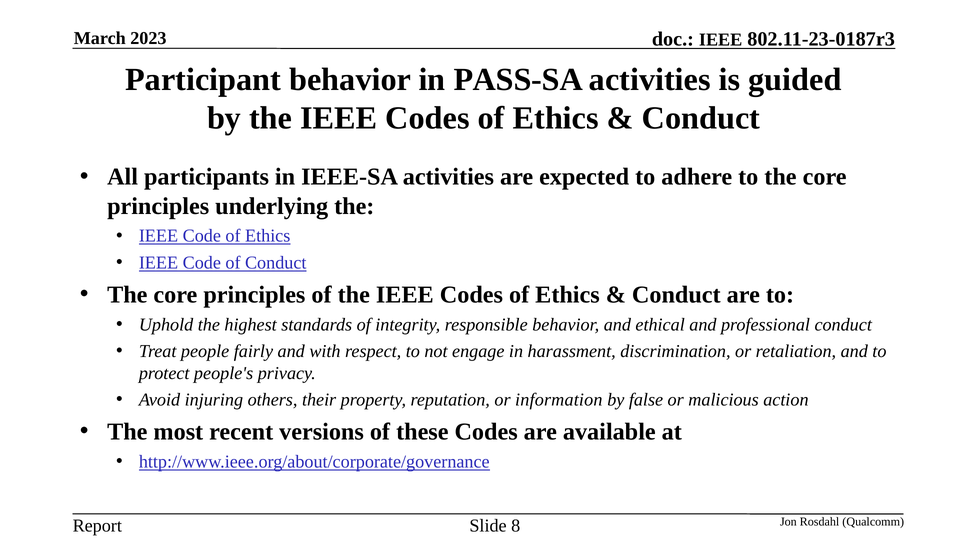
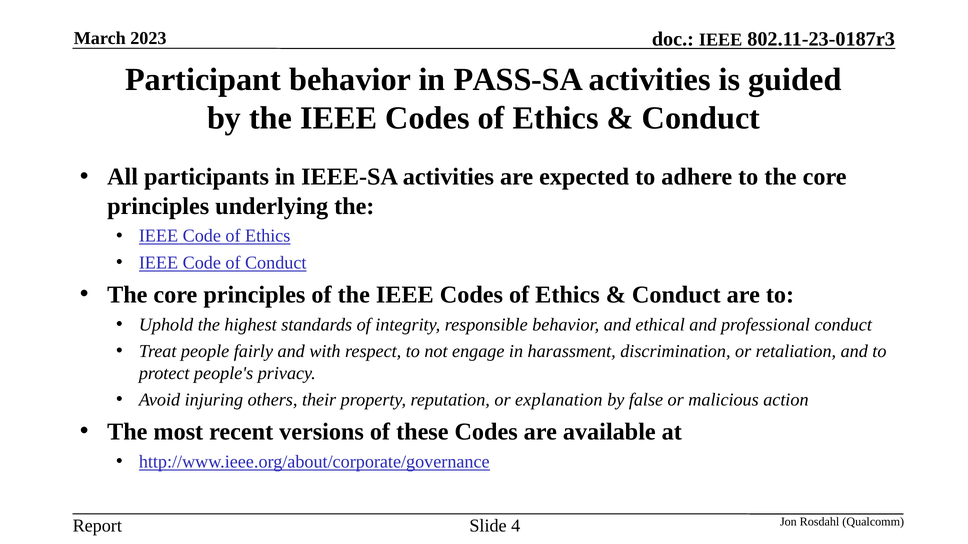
information: information -> explanation (559, 400)
8: 8 -> 4 (516, 526)
